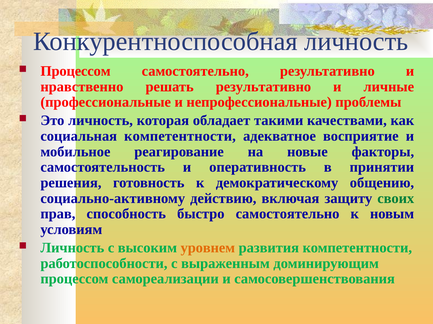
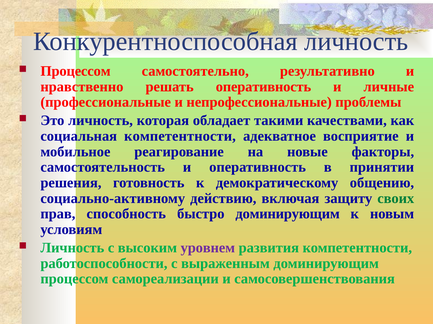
решать результативно: результативно -> оперативность (263, 87)
быстро самостоятельно: самостоятельно -> доминирующим (288, 214)
уровнем colour: orange -> purple (208, 248)
